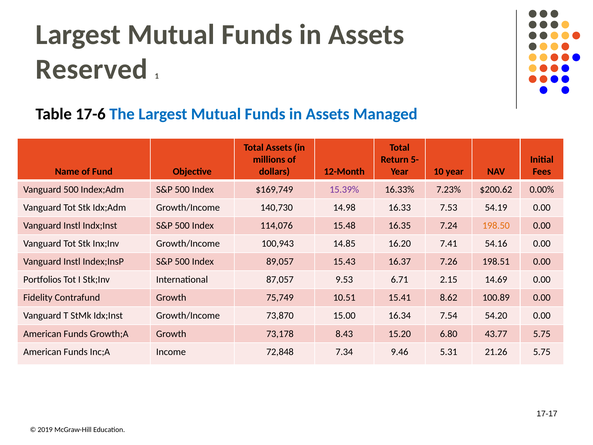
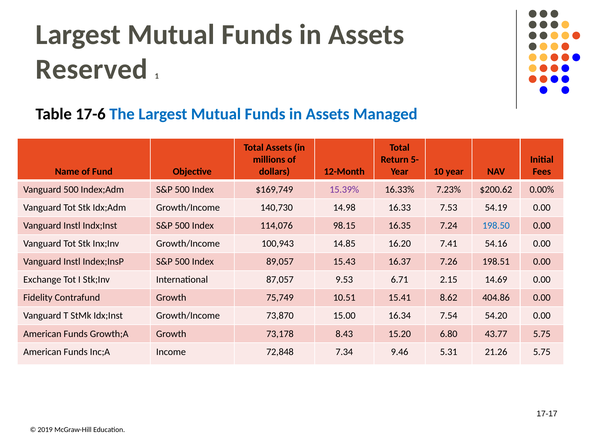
15.48: 15.48 -> 98.15 (344, 226)
198.50 colour: orange -> blue (496, 226)
Portfolios: Portfolios -> Exchange (42, 280)
100.89: 100.89 -> 404.86 (496, 298)
